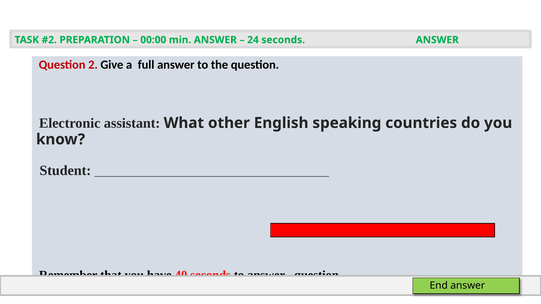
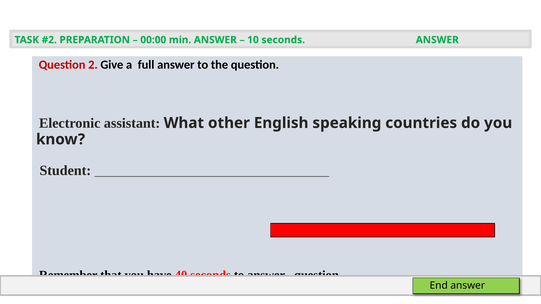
24: 24 -> 10 (253, 40)
